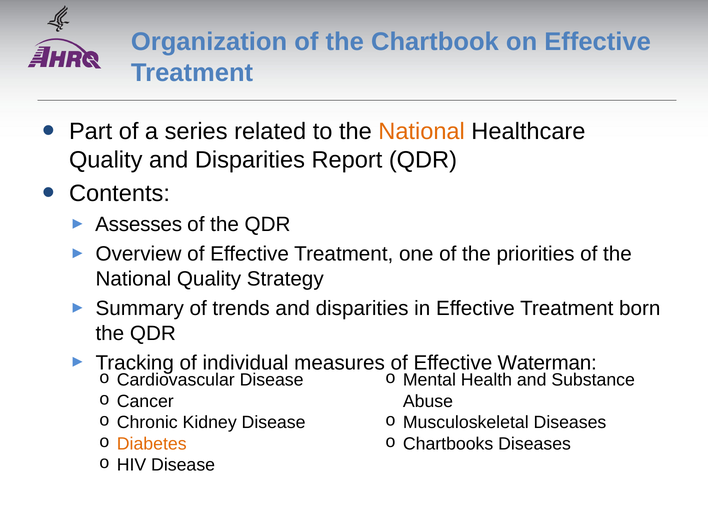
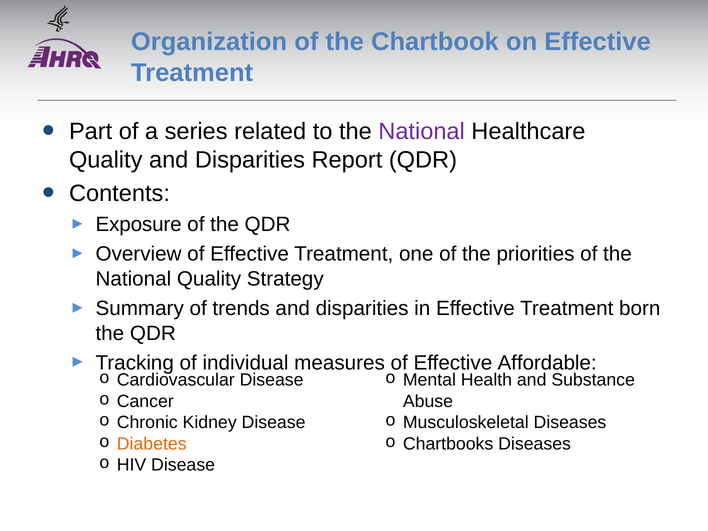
National colour: orange -> purple (422, 131)
Assesses: Assesses -> Exposure (139, 225)
Waterman: Waterman -> Affordable (547, 363)
